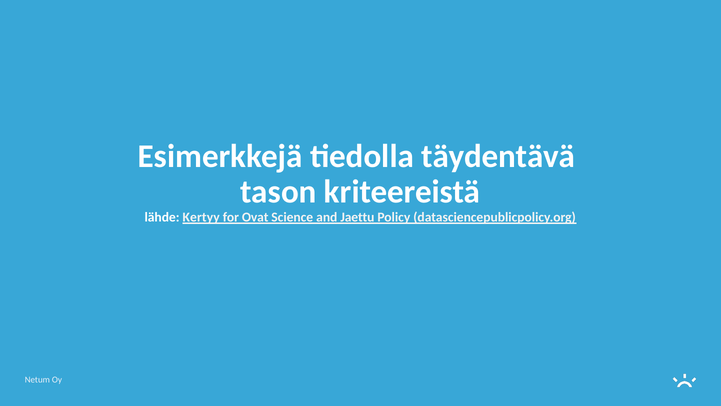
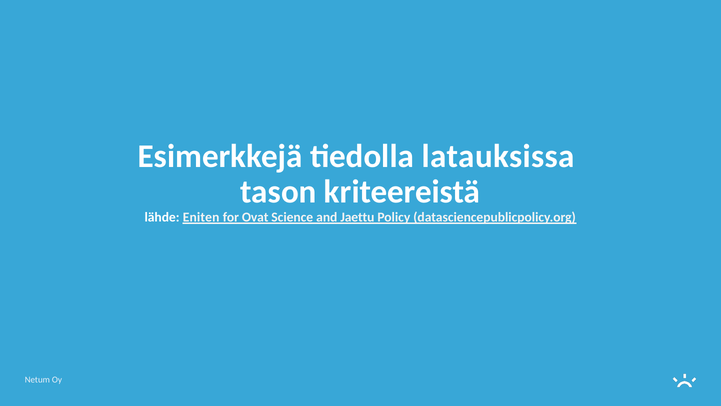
täydentävä: täydentävä -> latauksissa (498, 156)
Kertyy: Kertyy -> Eniten (201, 217)
